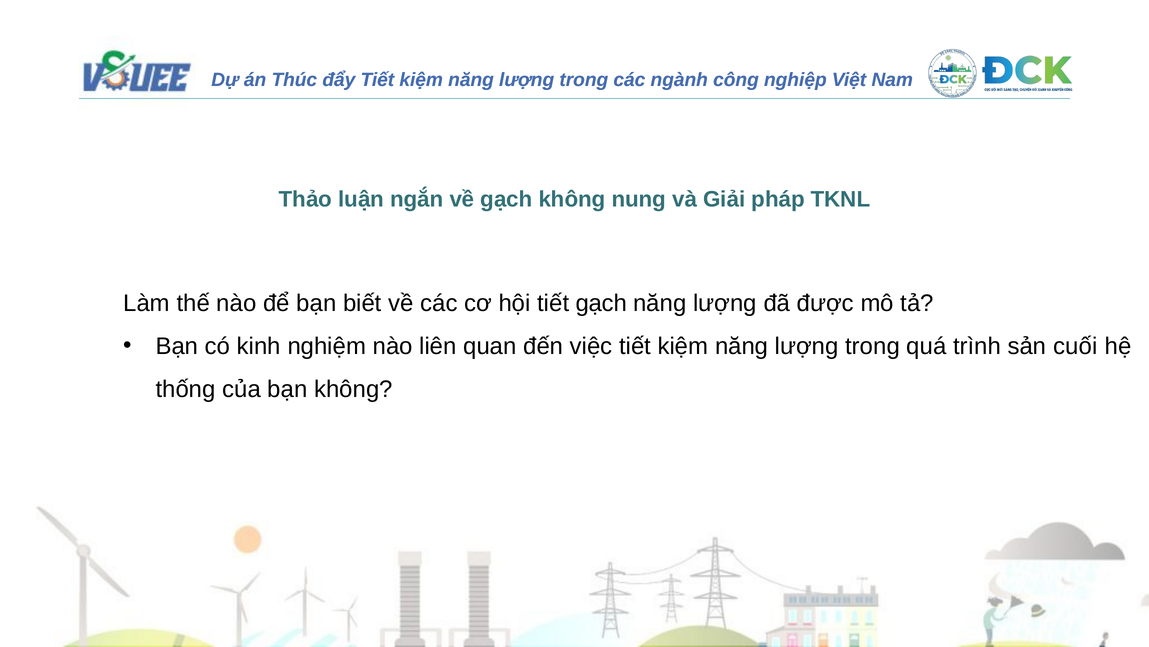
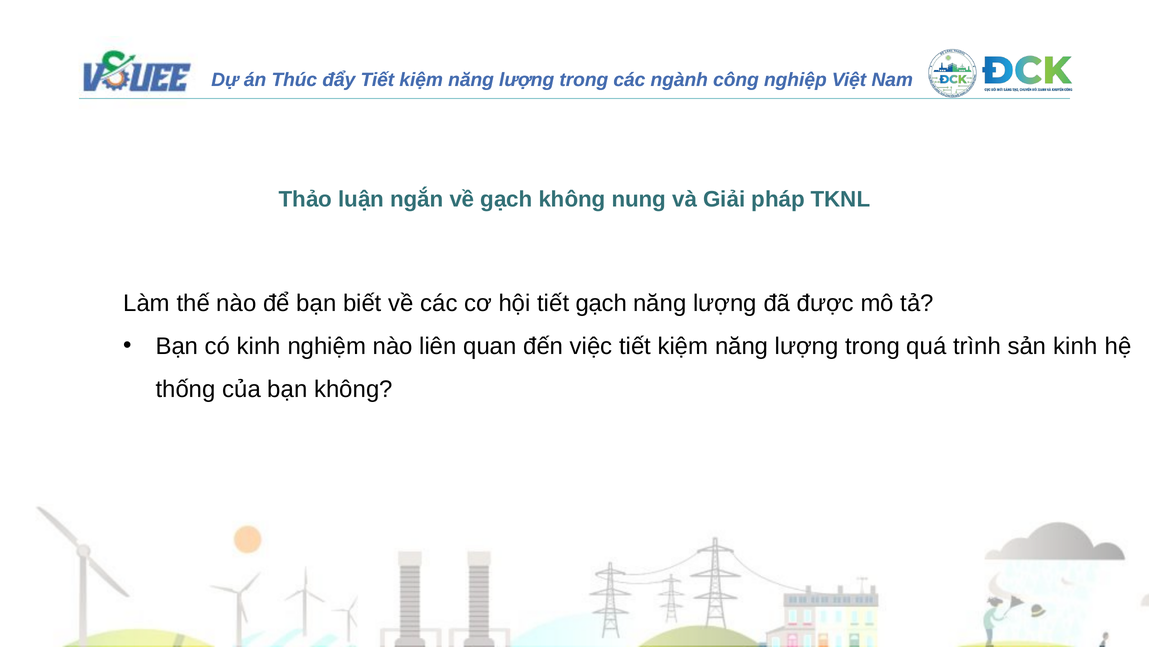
sản cuối: cuối -> kinh (1075, 346)
